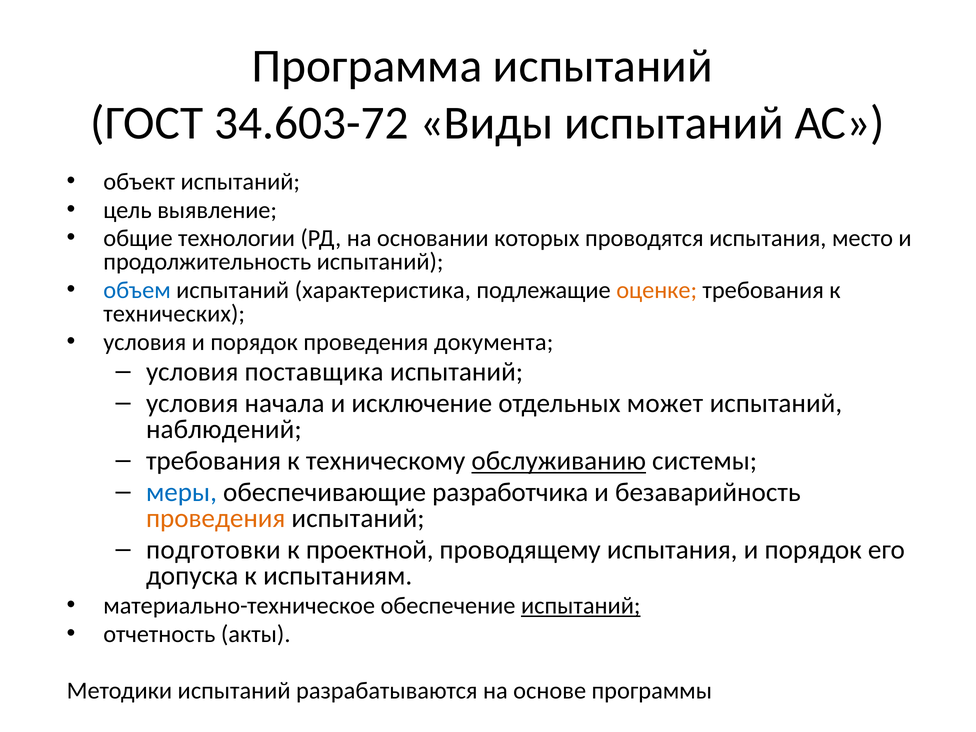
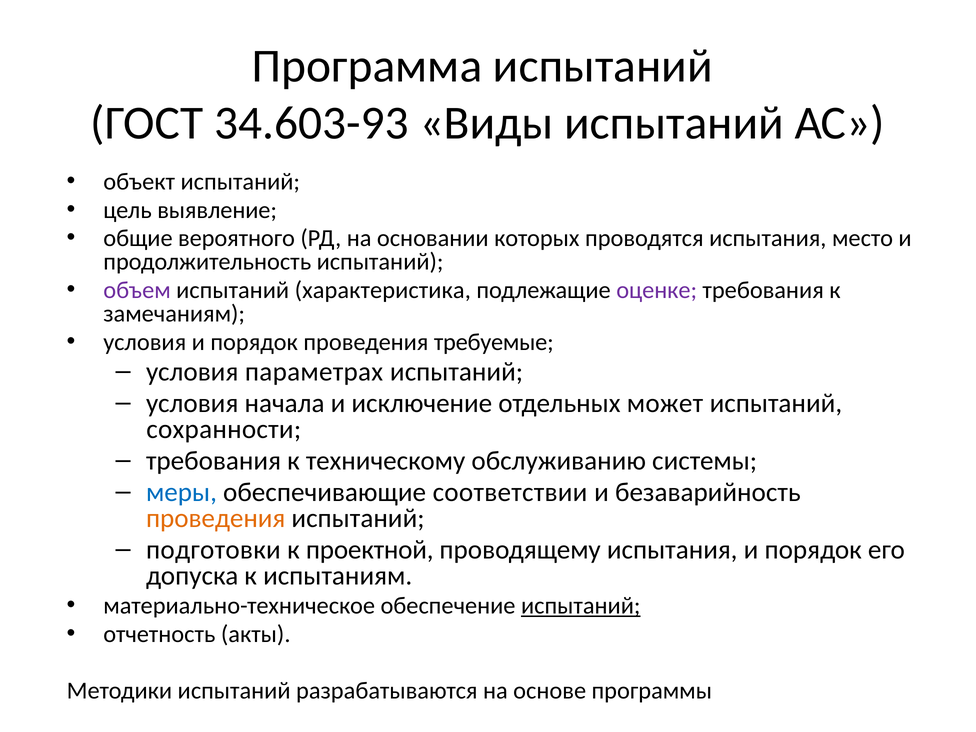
34.603-72: 34.603-72 -> 34.603-93 (311, 123)
технологии: технологии -> вероятного (237, 238)
объем colour: blue -> purple (137, 290)
оценке colour: orange -> purple (657, 290)
технических: технических -> замечаниям (174, 314)
документа: документа -> требуемые (494, 342)
поставщика: поставщика -> параметрах (314, 372)
наблюдений: наблюдений -> сохранности (224, 430)
обслуживанию underline: present -> none (559, 461)
разработчика: разработчика -> соответствии (510, 492)
